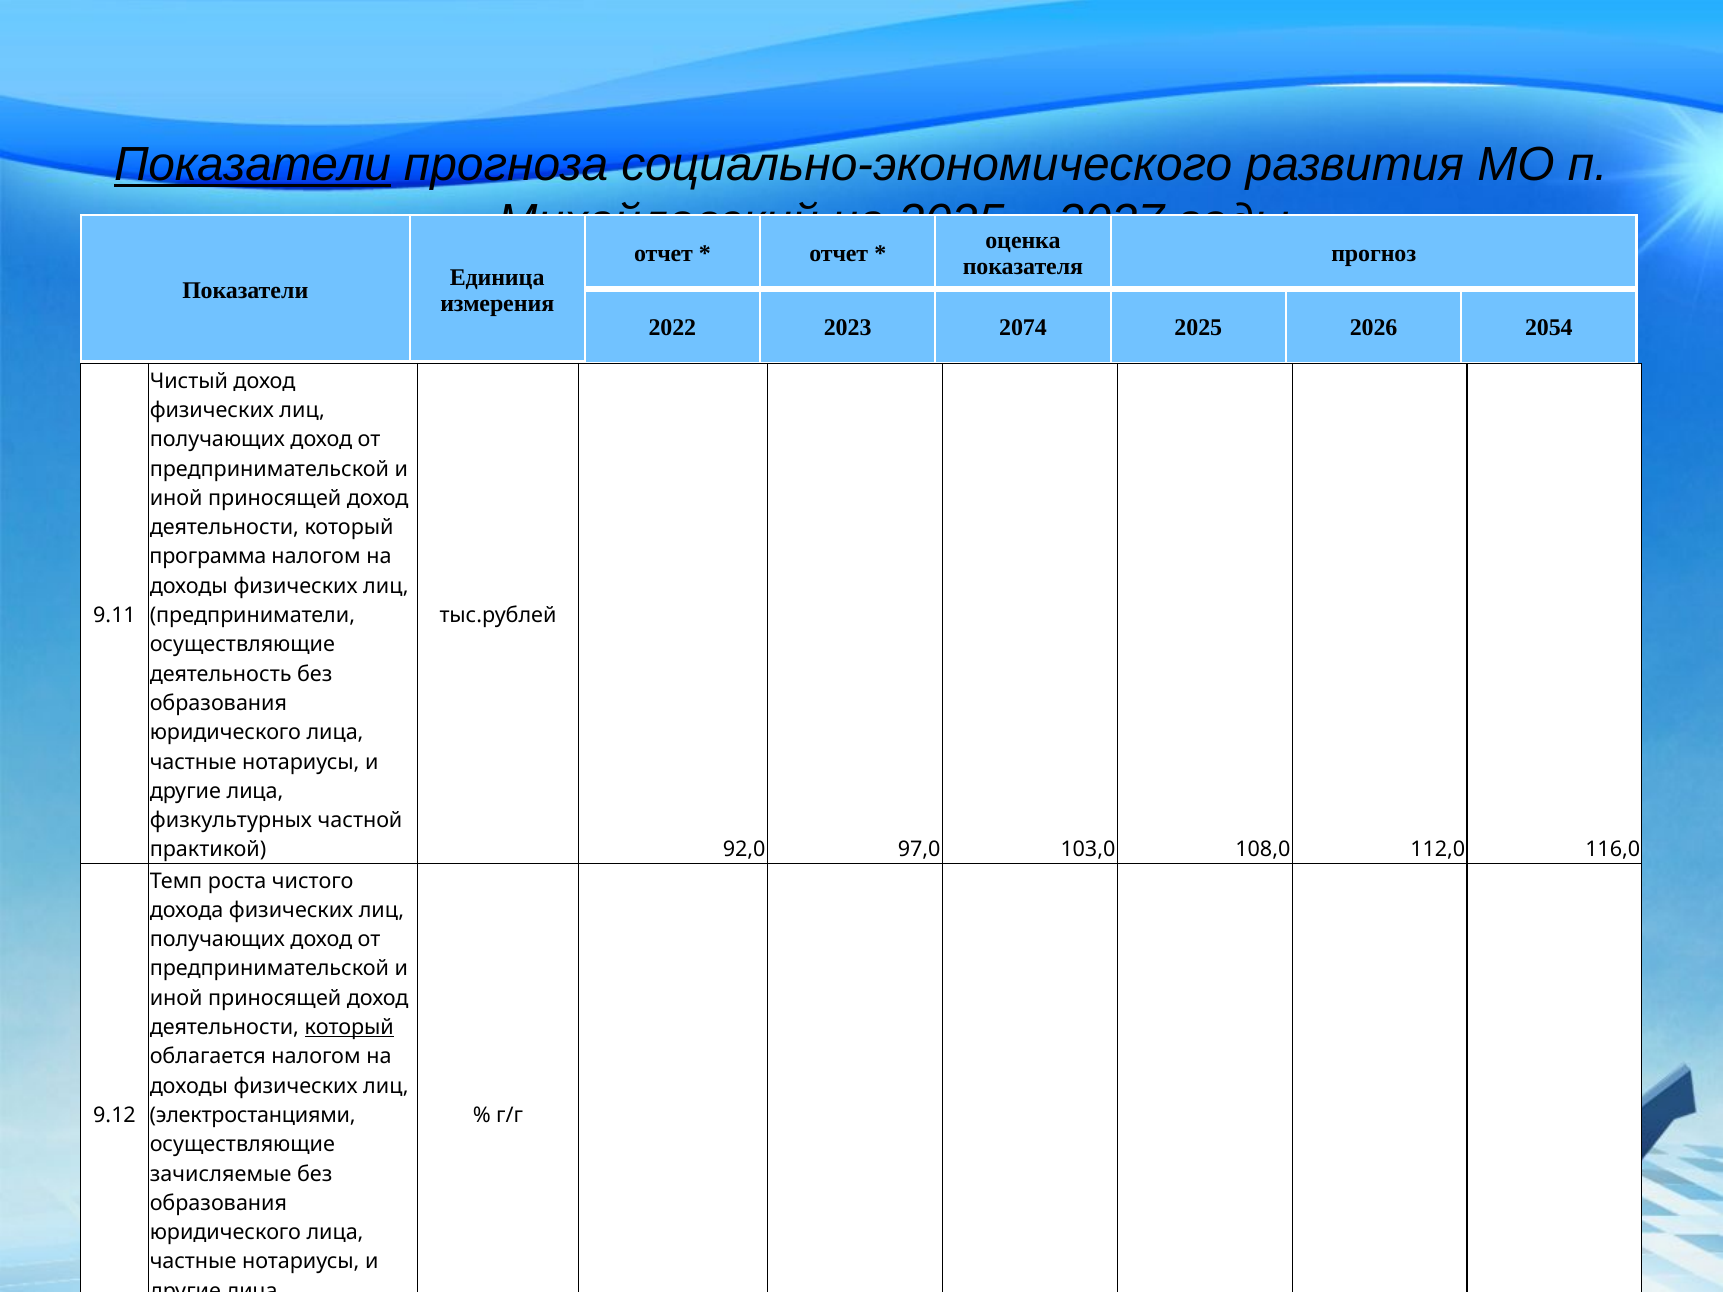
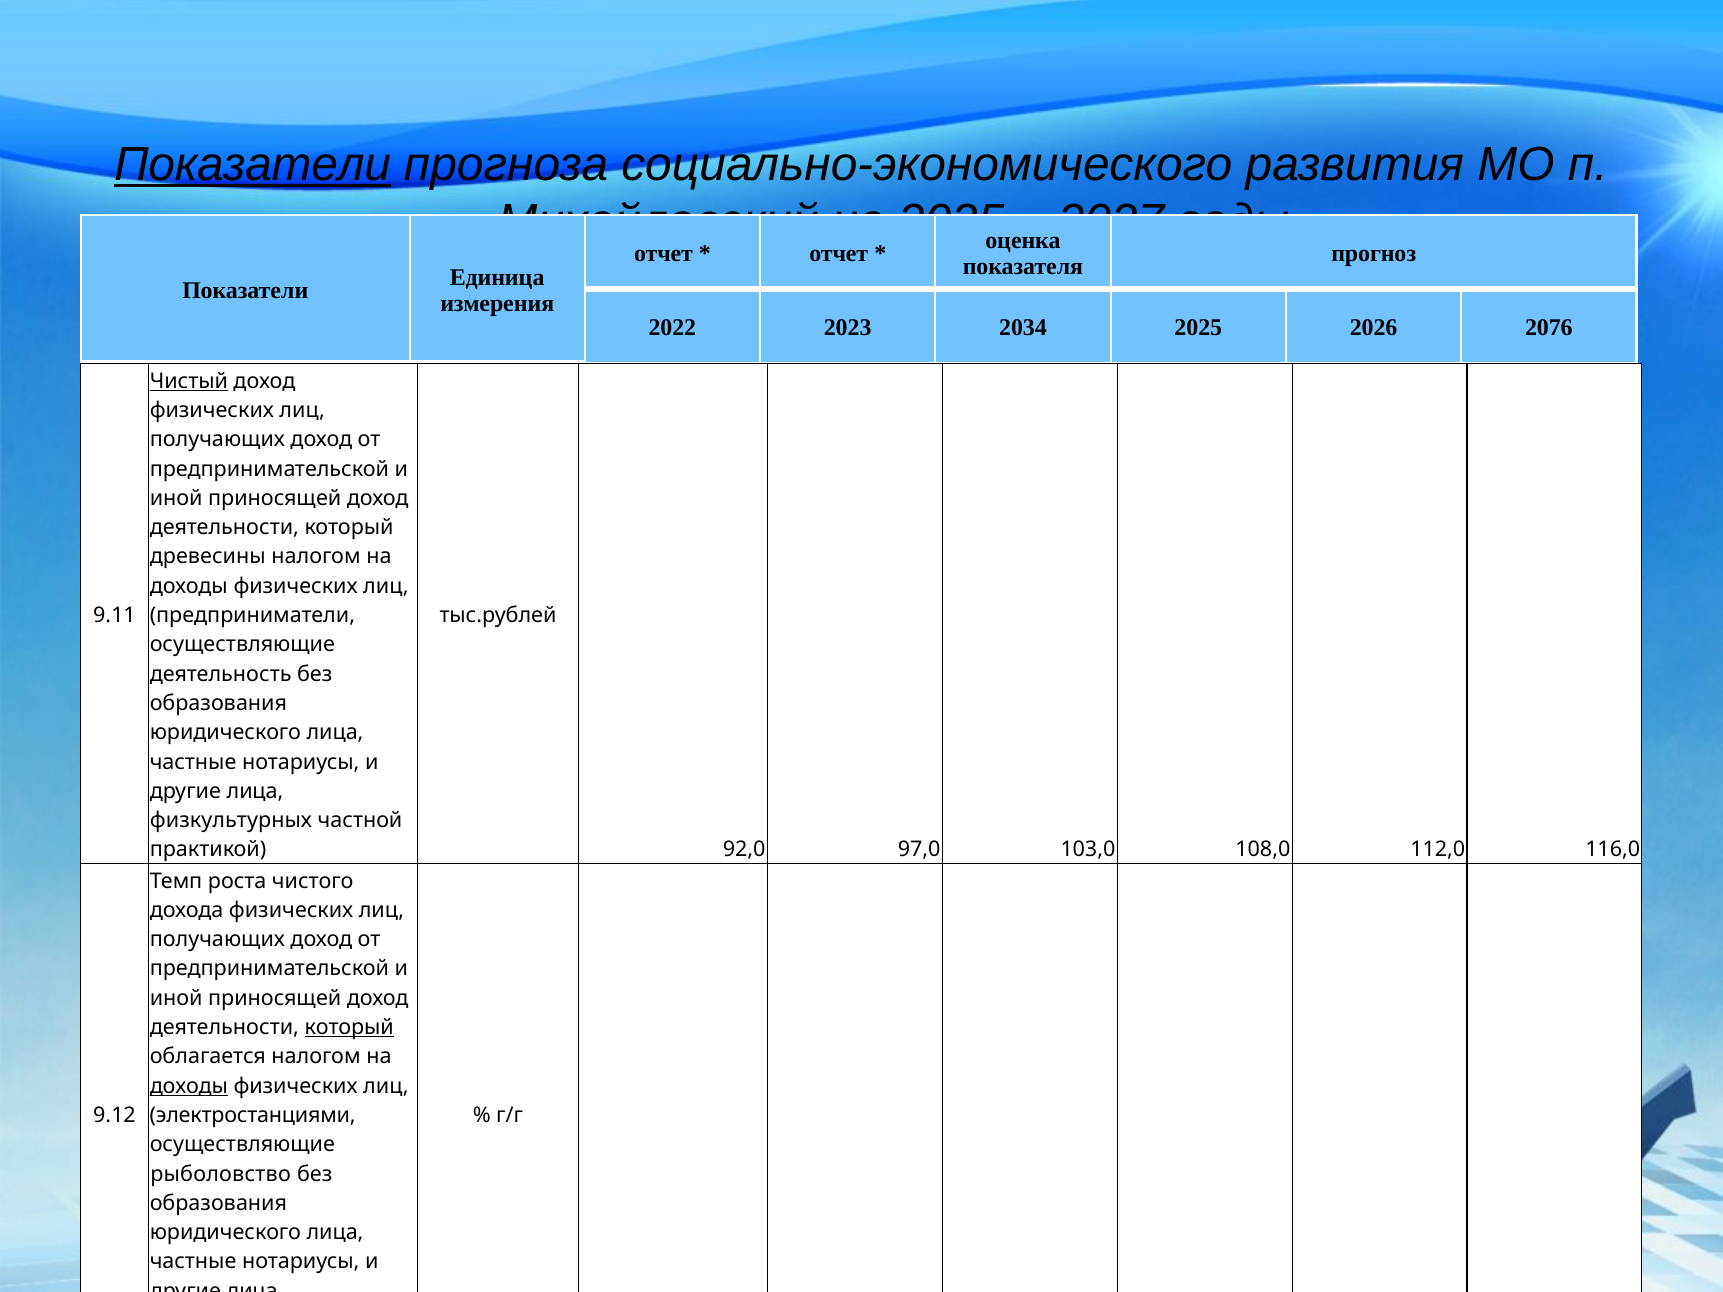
2074: 2074 -> 2034 (1023, 327)
2054: 2054 -> 2076 (1549, 327)
Чистый underline: none -> present (189, 381)
программа: программа -> древесины (208, 557)
доходы underline: none -> present (189, 1086)
зачисляемые: зачисляемые -> рыболовство (221, 1174)
